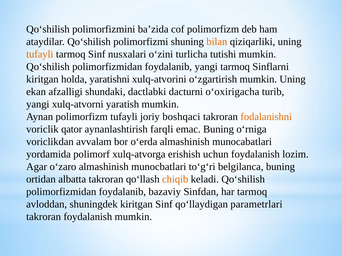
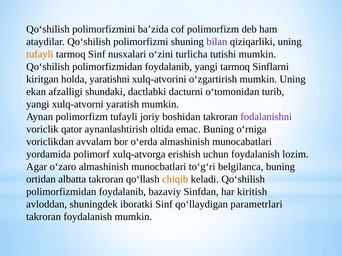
bilan colour: orange -> purple (217, 42)
o‘oxirigacha: o‘oxirigacha -> o‘tomonidan (232, 92)
boshqaci: boshqaci -> boshidan (181, 117)
fodalanishni colour: orange -> purple (266, 117)
farqli: farqli -> oltida (162, 129)
har tarmoq: tarmoq -> kiritish (252, 192)
shuningdek kiritgan: kiritgan -> iboratki (136, 205)
